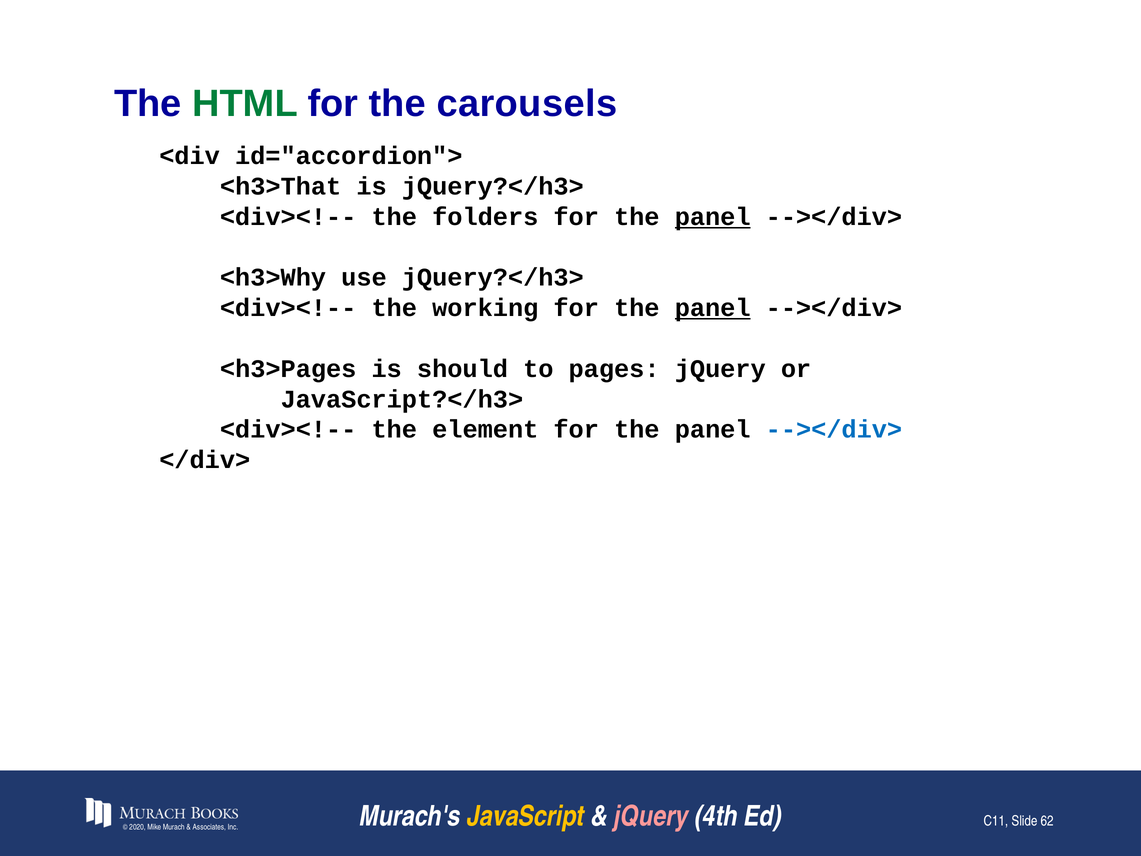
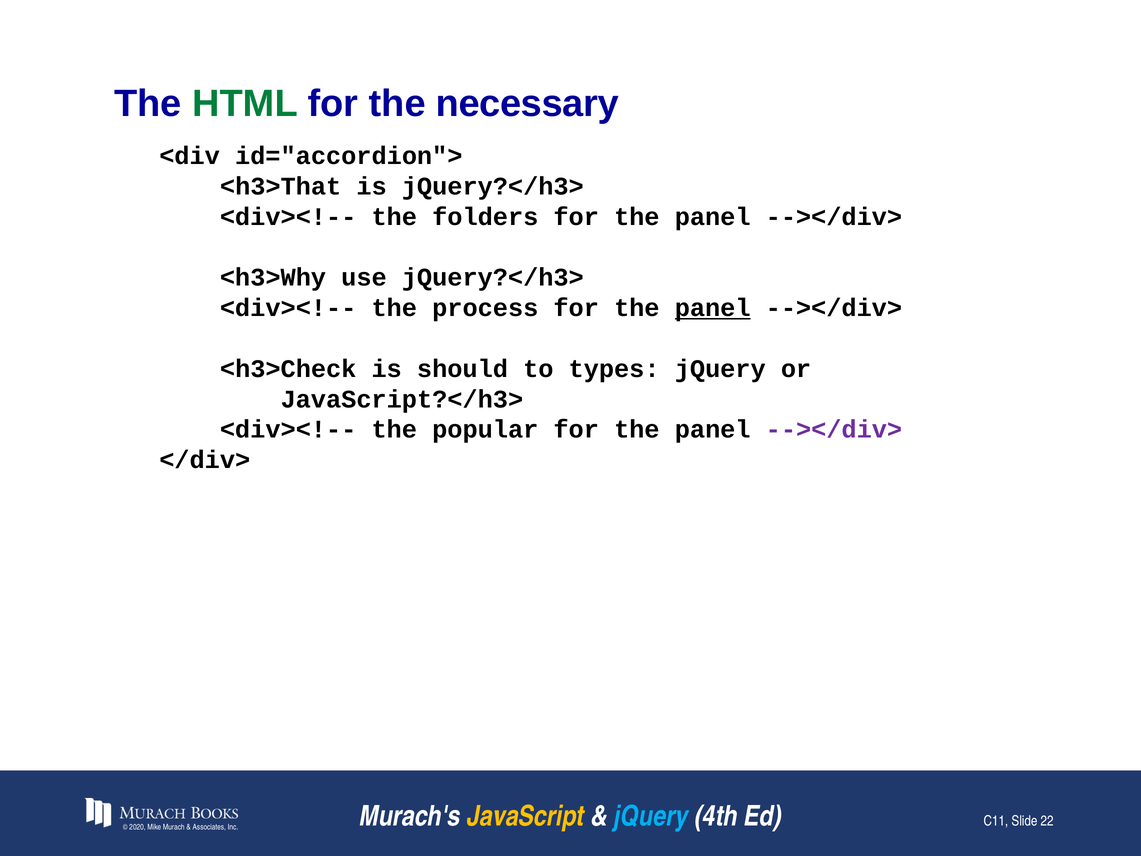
carousels: carousels -> necessary (527, 104)
panel underline: present -> none (713, 217)
working: working -> process (485, 308)
<h3>Pages: <h3>Pages -> <h3>Check (288, 369)
pages: pages -> types (614, 369)
element: element -> popular (485, 429)
--></div> colour: blue -> purple (834, 429)
jQuery colour: pink -> light blue (651, 816)
62: 62 -> 22 (1047, 821)
